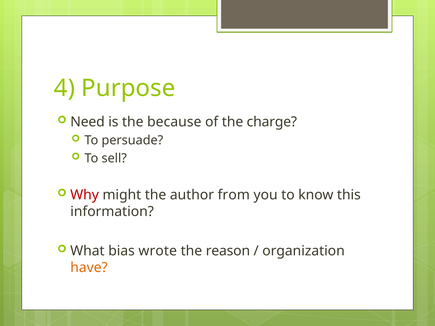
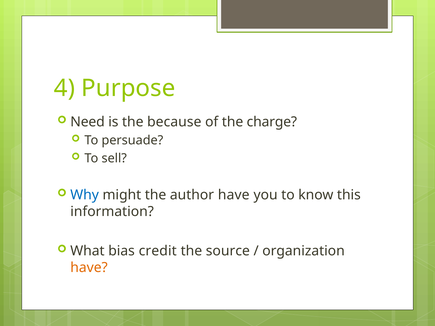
Why colour: red -> blue (85, 195)
author from: from -> have (234, 195)
wrote: wrote -> credit (158, 251)
reason: reason -> source (228, 251)
